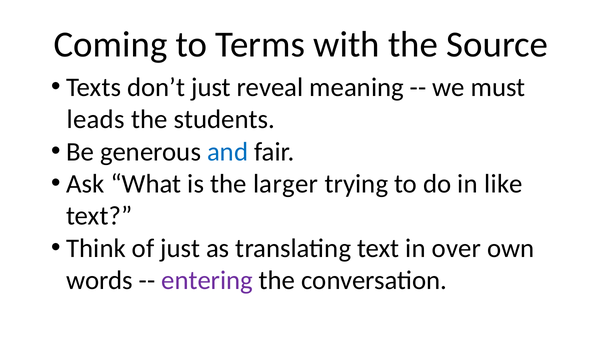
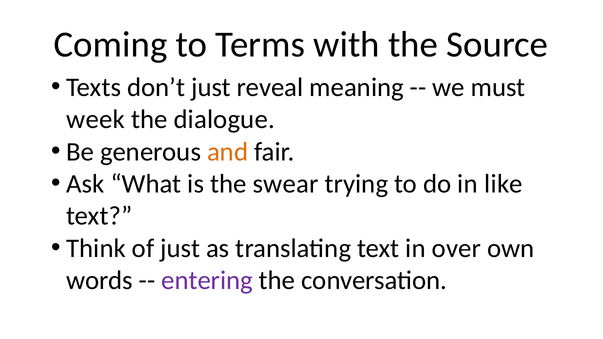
leads: leads -> week (96, 120)
students: students -> dialogue (224, 120)
and colour: blue -> orange (228, 152)
larger: larger -> swear (286, 184)
